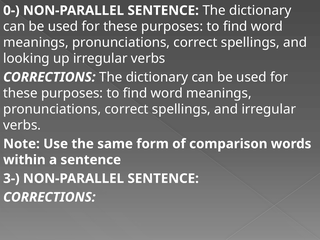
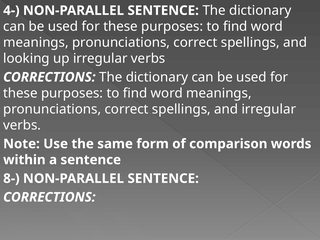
0-: 0- -> 4- (11, 11)
3-: 3- -> 8- (11, 179)
